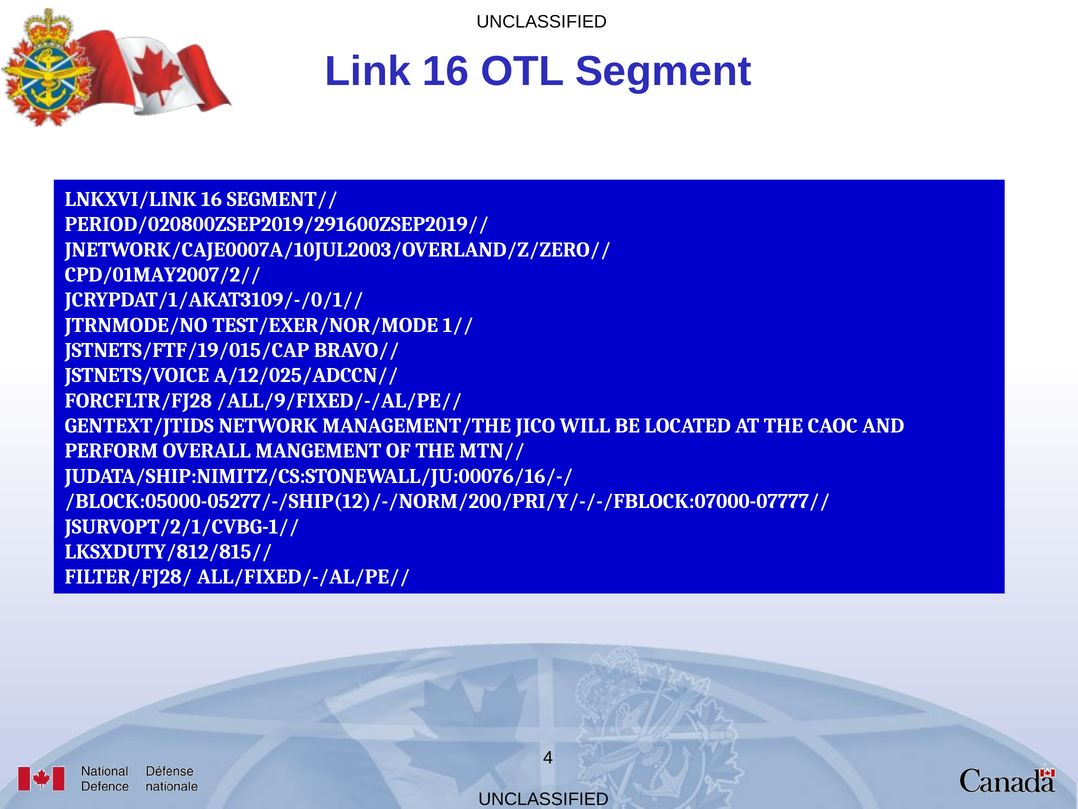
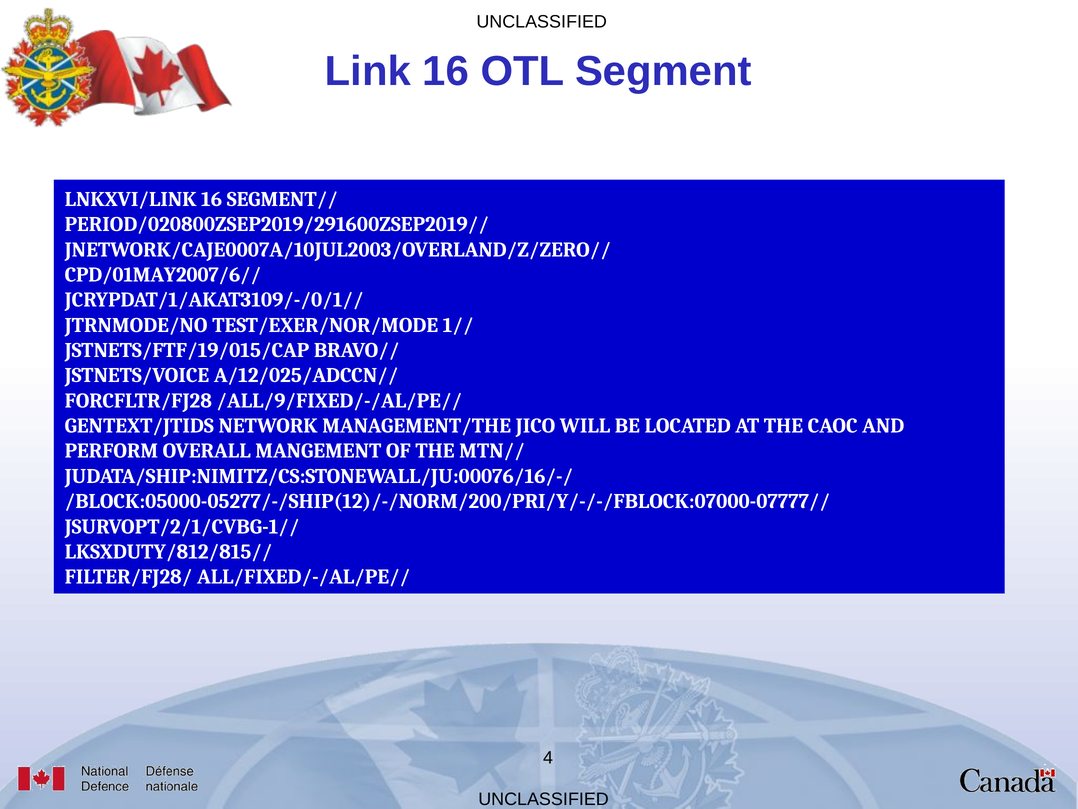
CPD/01MAY2007/2//: CPD/01MAY2007/2// -> CPD/01MAY2007/6// (163, 275)
